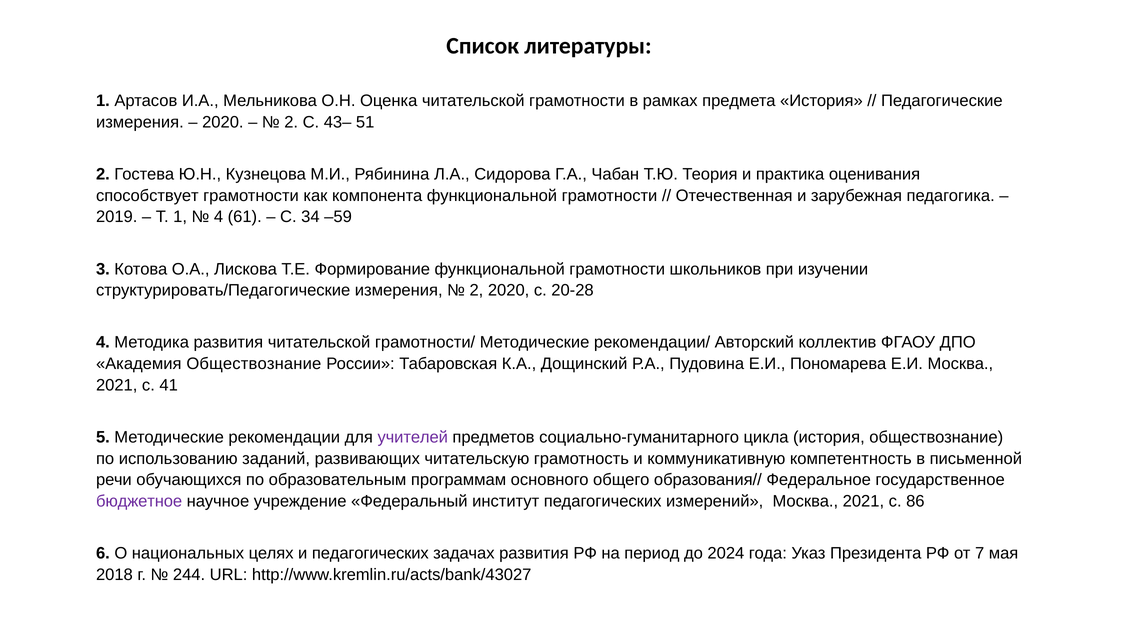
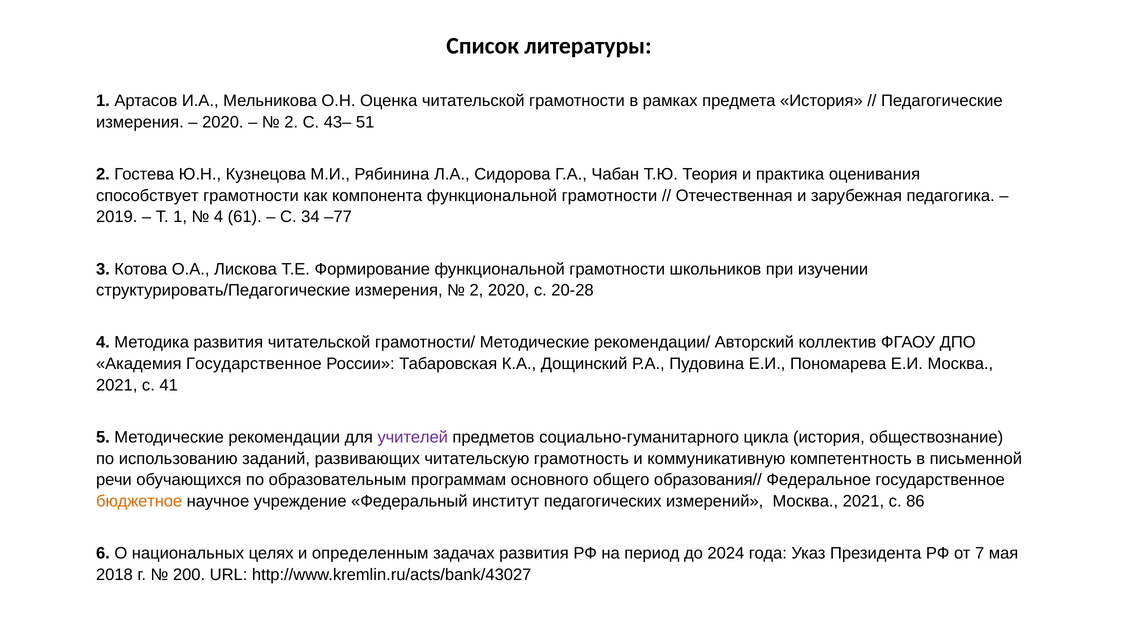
–59: –59 -> –77 (338, 217)
Академия Обществознание: Обществознание -> Государственное (254, 364)
бюджетное colour: purple -> orange (139, 501)
и педагогических: педагогических -> определенным (370, 553)
244: 244 -> 200 (189, 574)
